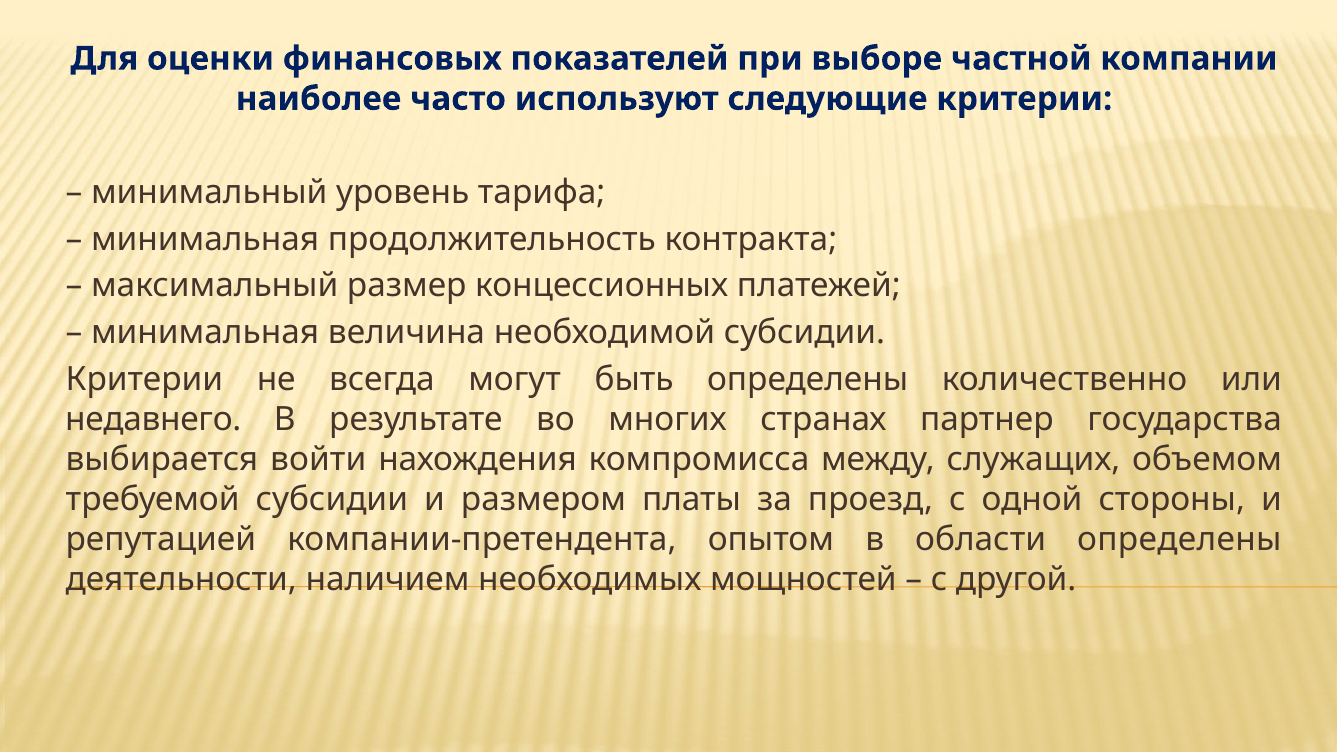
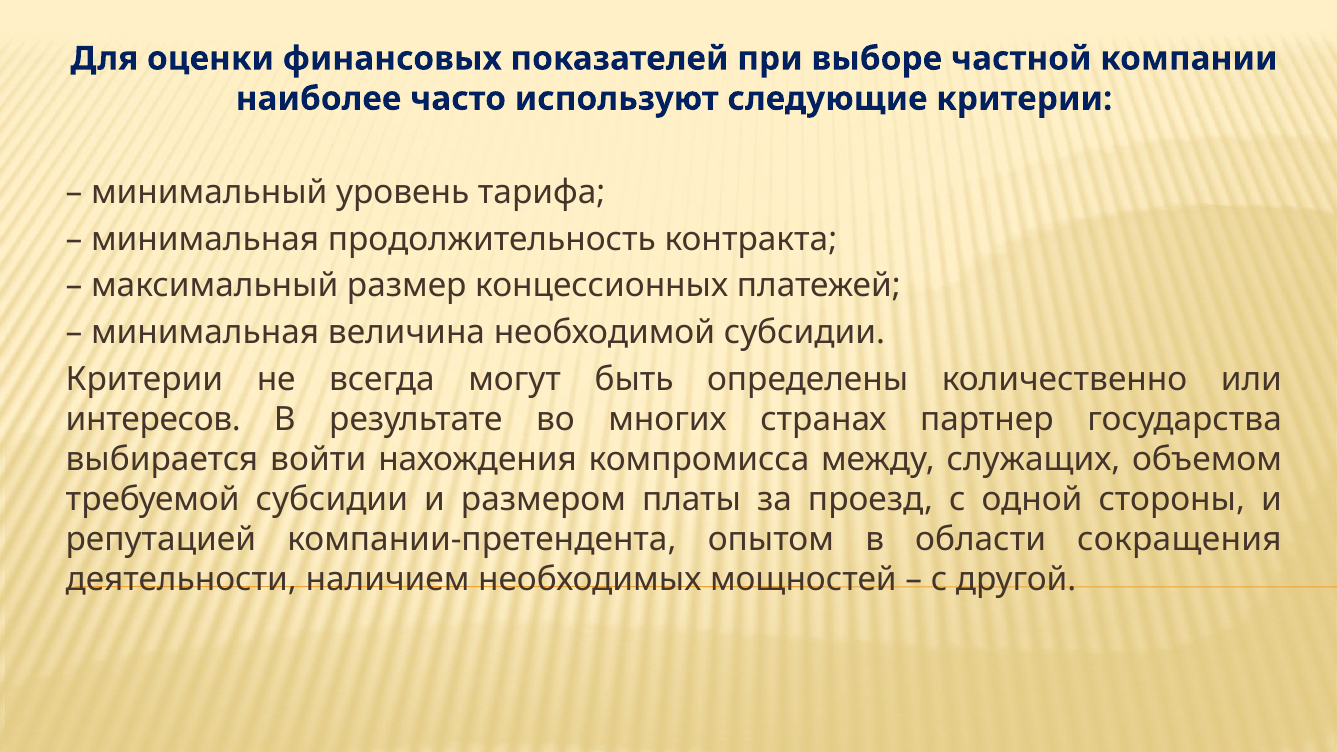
недавнего: недавнего -> интересов (153, 420)
области определены: определены -> сокращения (1179, 540)
